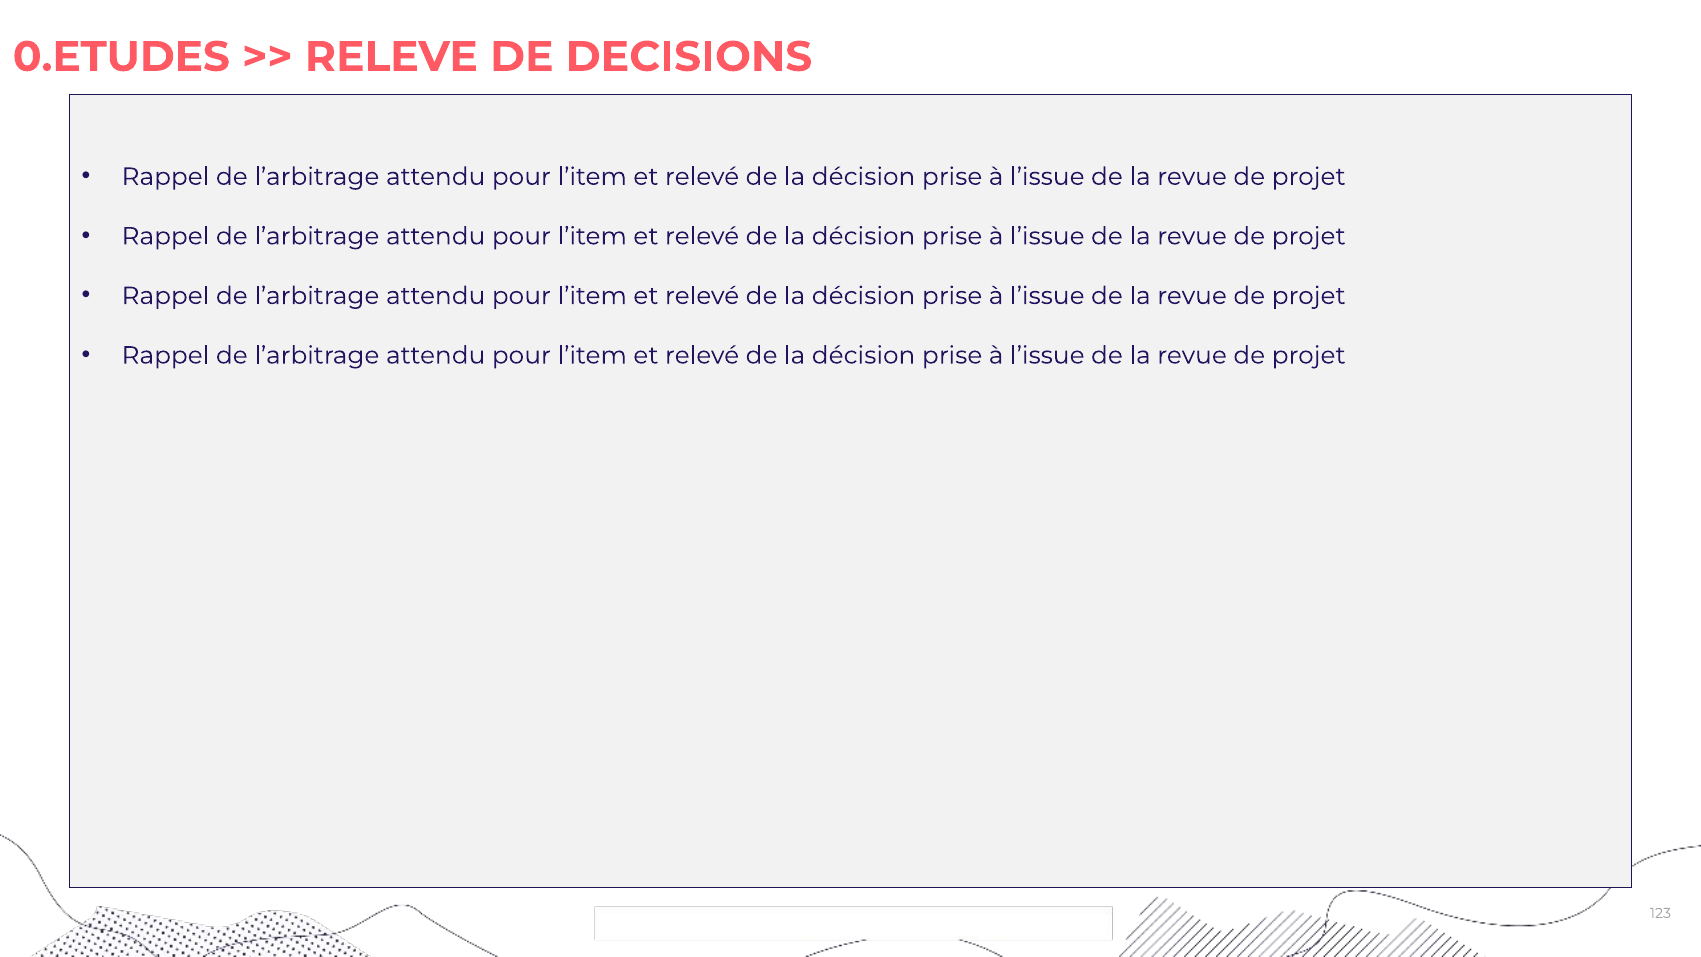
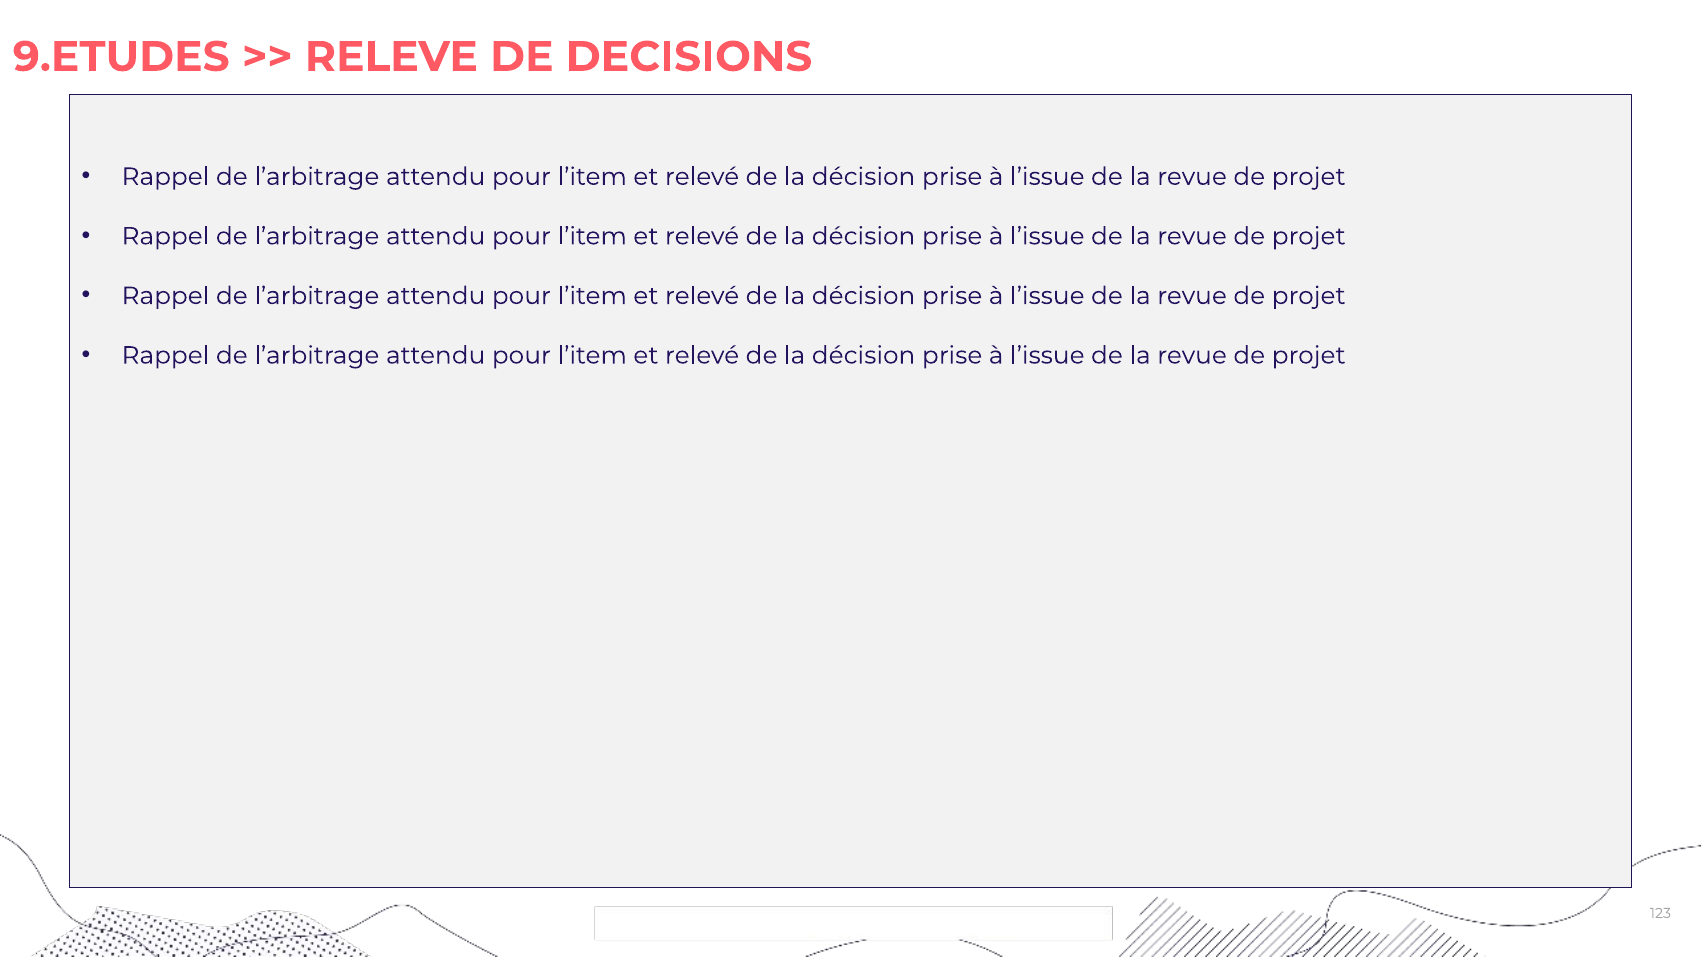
0.ETUDES: 0.ETUDES -> 9.ETUDES (121, 57)
